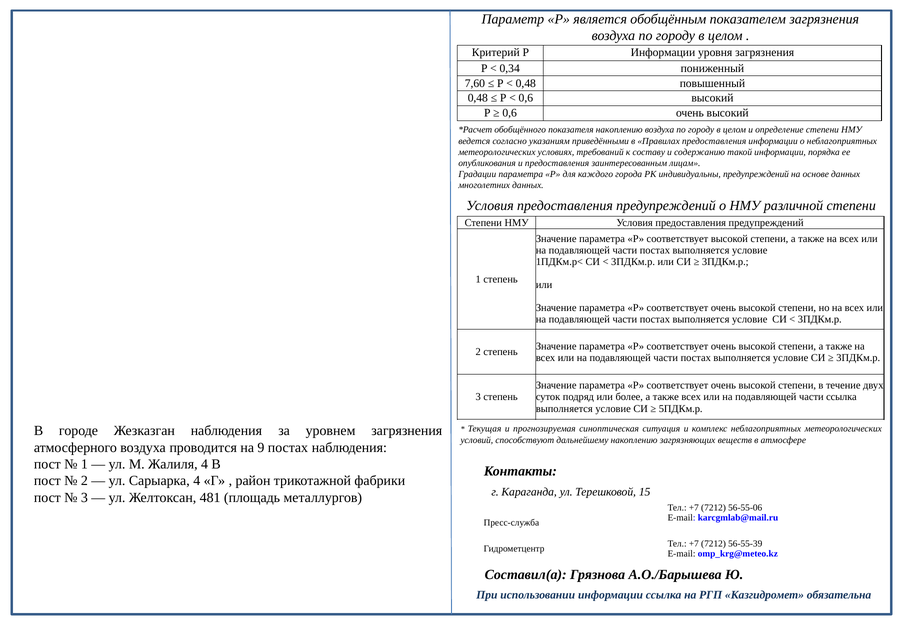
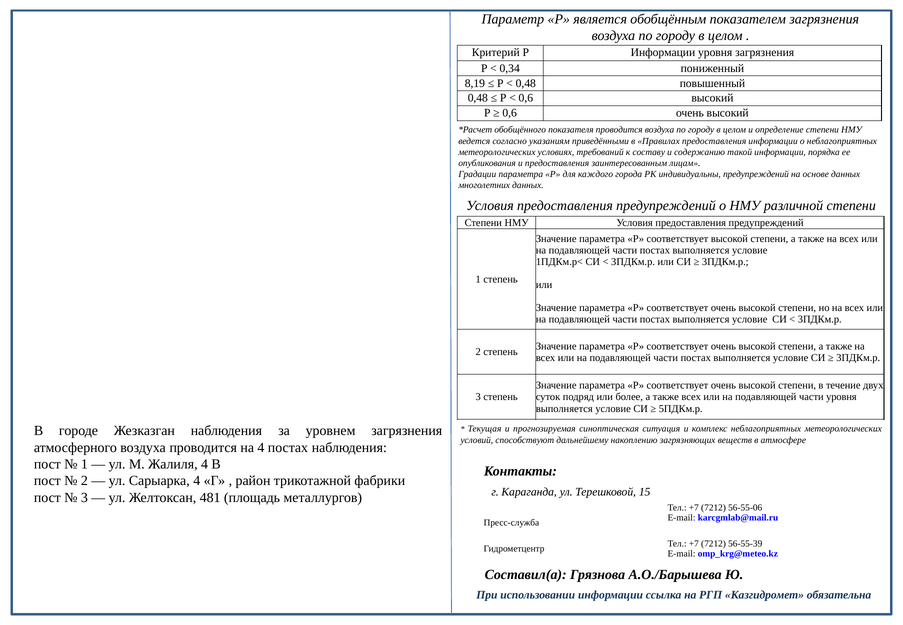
7,60: 7,60 -> 8,19 (475, 83)
показателя накоплению: накоплению -> проводится (619, 130)
части ссылка: ссылка -> уровня (841, 397)
на 9: 9 -> 4 (261, 448)
